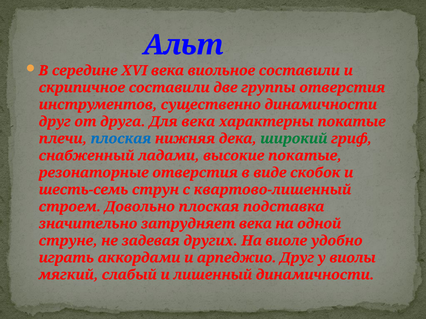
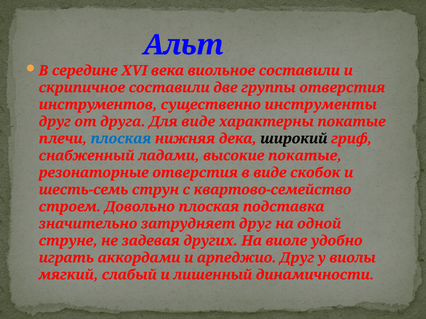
существенно динамичности: динамичности -> инструменты (321, 105)
Для века: века -> виде (198, 122)
широкий colour: green -> black (294, 139)
квартово-лишенный: квартово-лишенный -> квартово-семейство (273, 190)
затрудняет века: века -> друг (255, 224)
